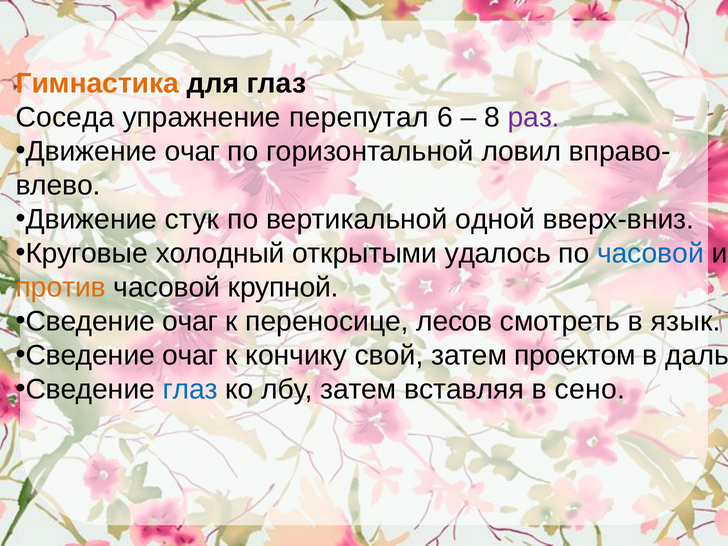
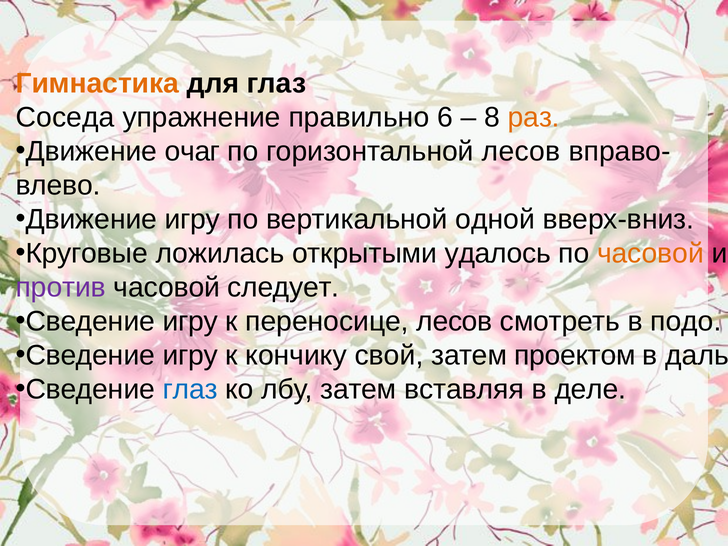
перепутал: перепутал -> правильно (359, 117)
раз colour: purple -> orange (534, 117)
горизонтальной ловил: ловил -> лесов (521, 151)
Движение стук: стук -> игру (192, 219)
холодный: холодный -> ложилась (220, 253)
часовой colour: blue -> orange (650, 253)
против colour: orange -> purple (61, 287)
крупной: крупной -> следует (283, 287)
очаг: очаг -> игру (190, 321)
язык: язык -> подо (686, 321)
очаг: очаг -> игру (190, 355)
сено: сено -> деле (590, 389)
